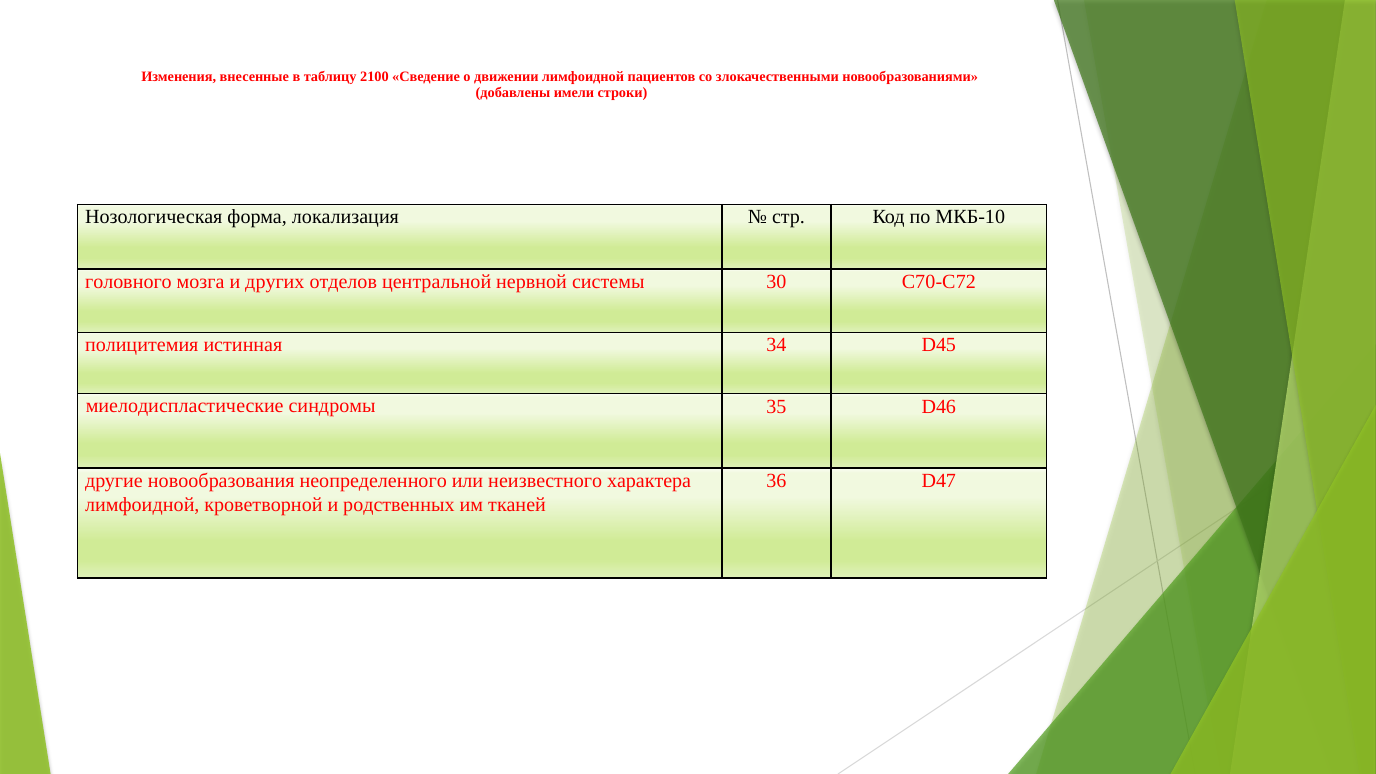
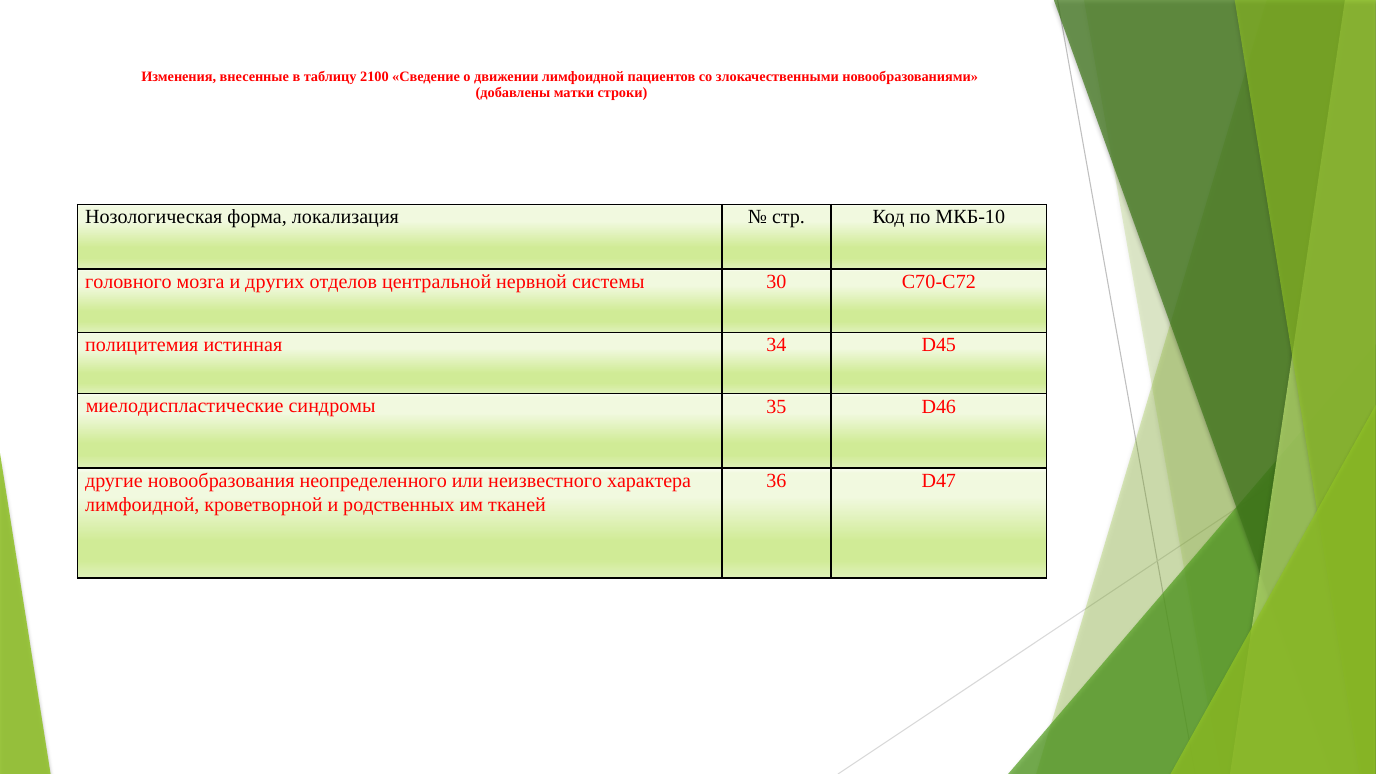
имели: имели -> матки (574, 93)
